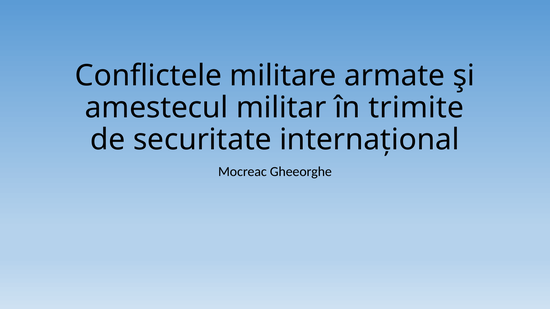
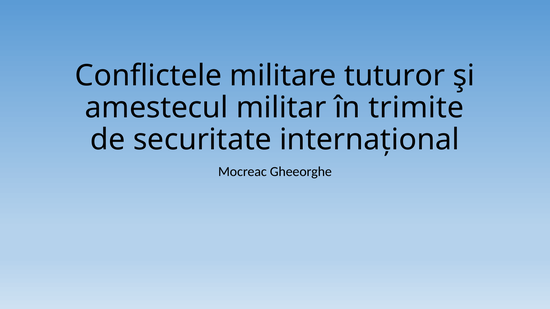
armate: armate -> tuturor (395, 76)
